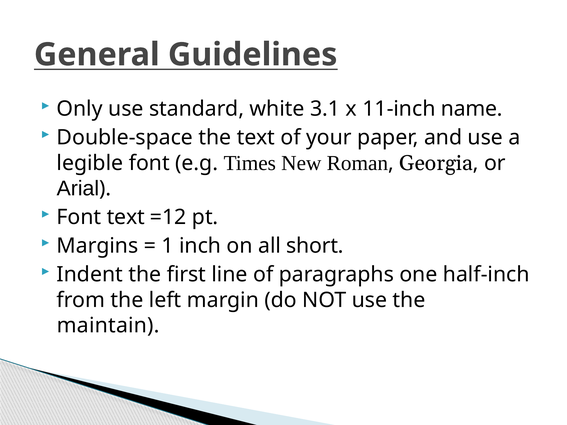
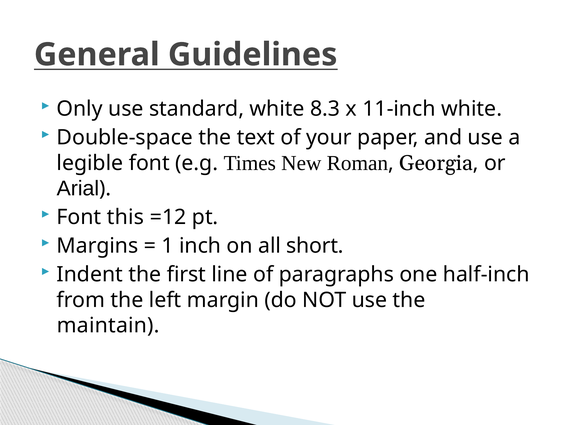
3.1: 3.1 -> 8.3 (325, 109)
11-inch name: name -> white (472, 109)
Font text: text -> this (126, 217)
